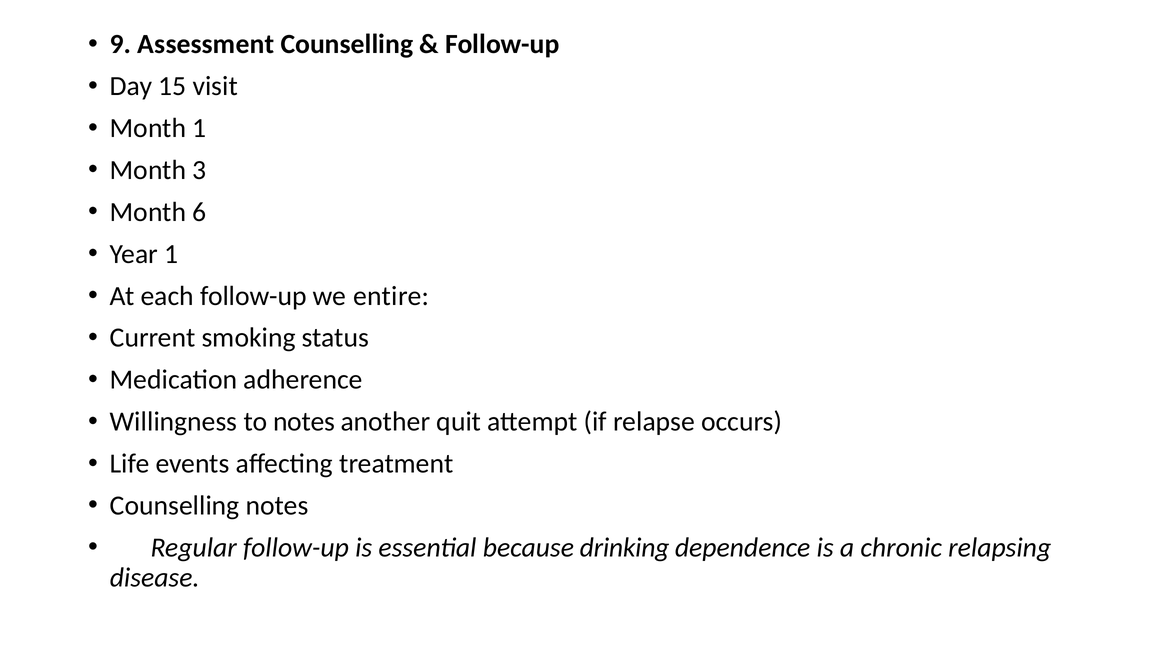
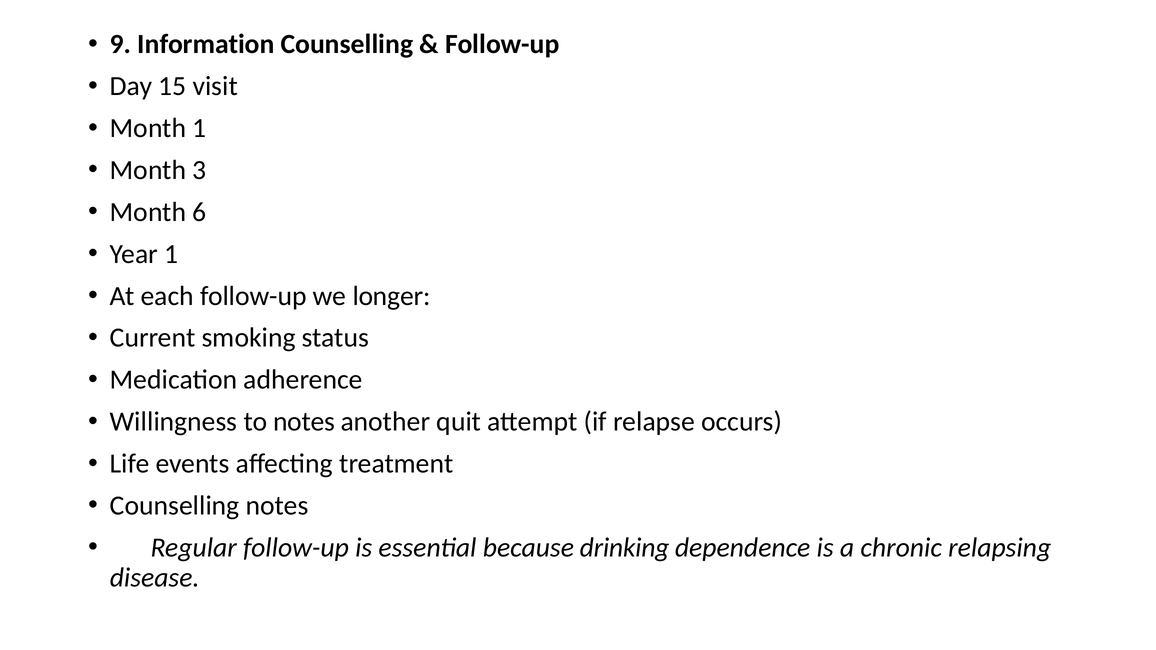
Assessment: Assessment -> Information (206, 44)
entire: entire -> longer (391, 296)
